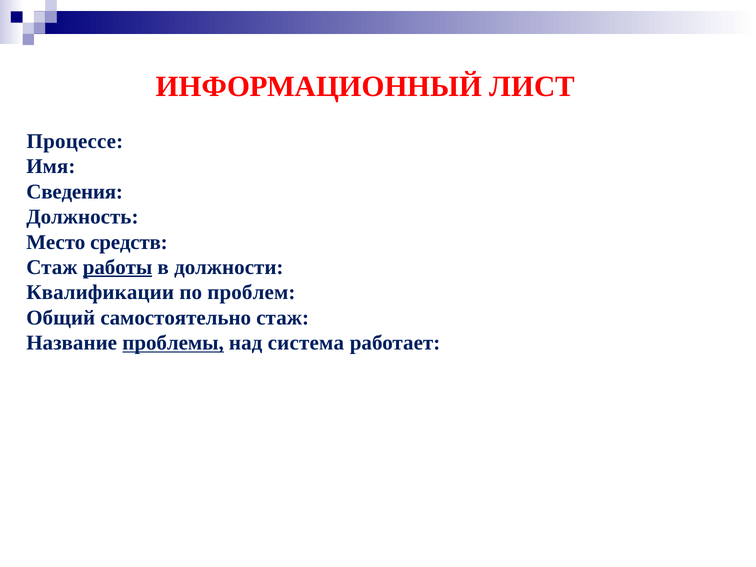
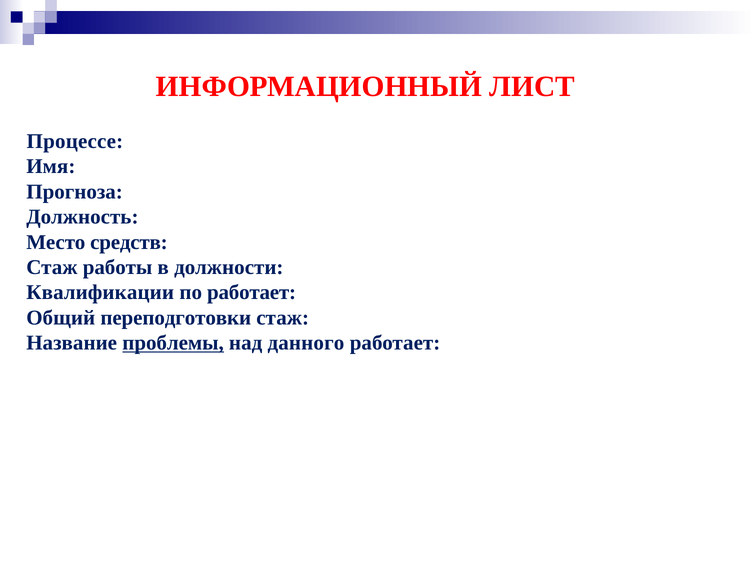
Сведения: Сведения -> Прогноза (75, 192)
работы underline: present -> none (118, 267)
по проблем: проблем -> работает (252, 293)
самостоятельно: самостоятельно -> переподготовки (176, 318)
система: система -> данного (306, 343)
